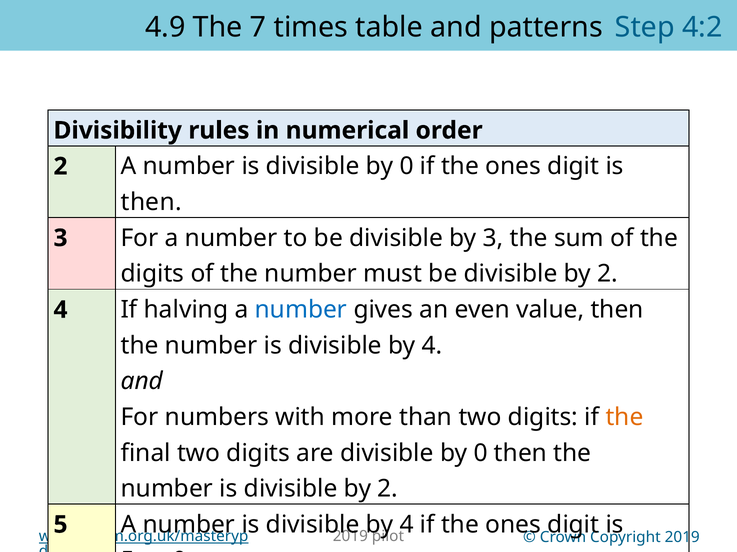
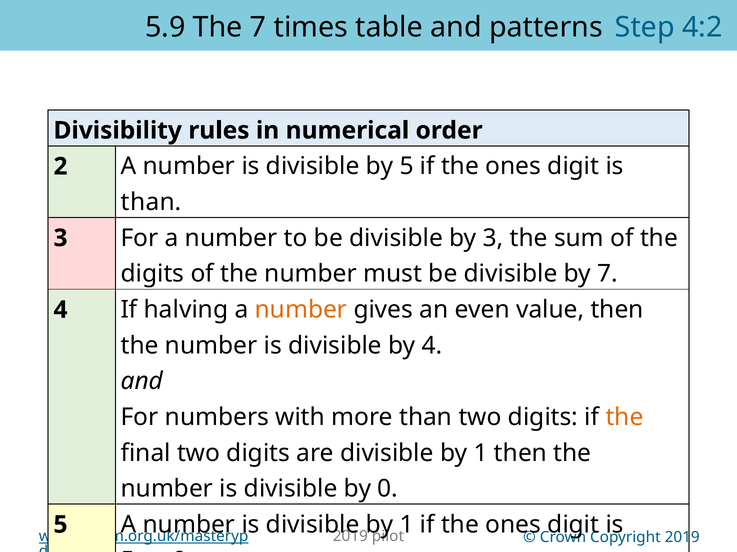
4.9: 4.9 -> 5.9 (165, 27)
is divisible by 0: 0 -> 5 (407, 167)
then: then -> than (151, 202)
be divisible by 2: 2 -> 7 (608, 274)
number colour: blue -> orange (301, 310)
are divisible by 0: 0 -> 1 (481, 454)
is divisible by 2: 2 -> 0 (388, 489)
4: 4 -> 1 (407, 525)
